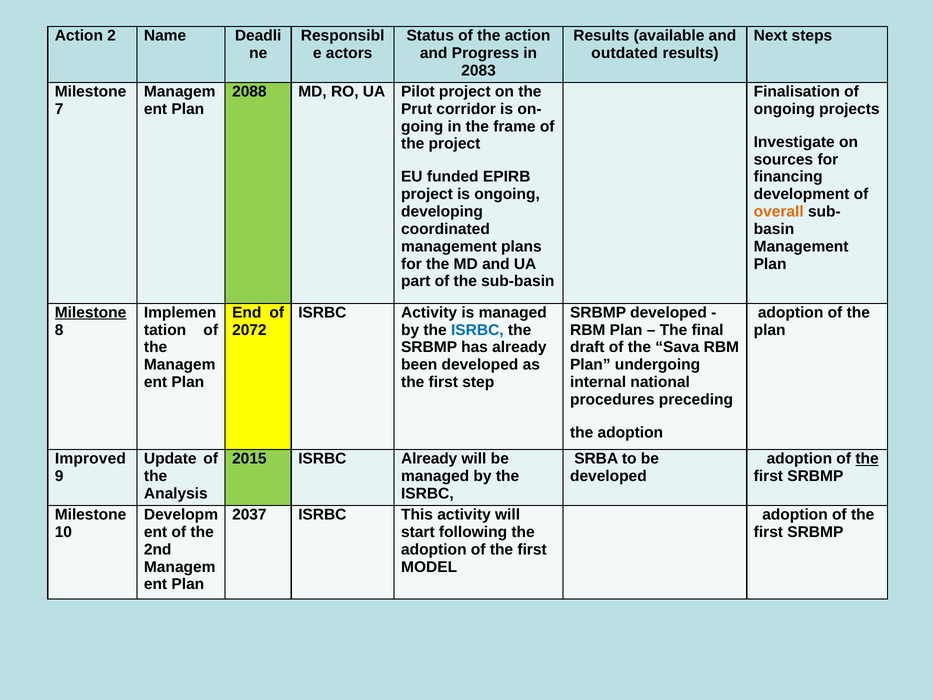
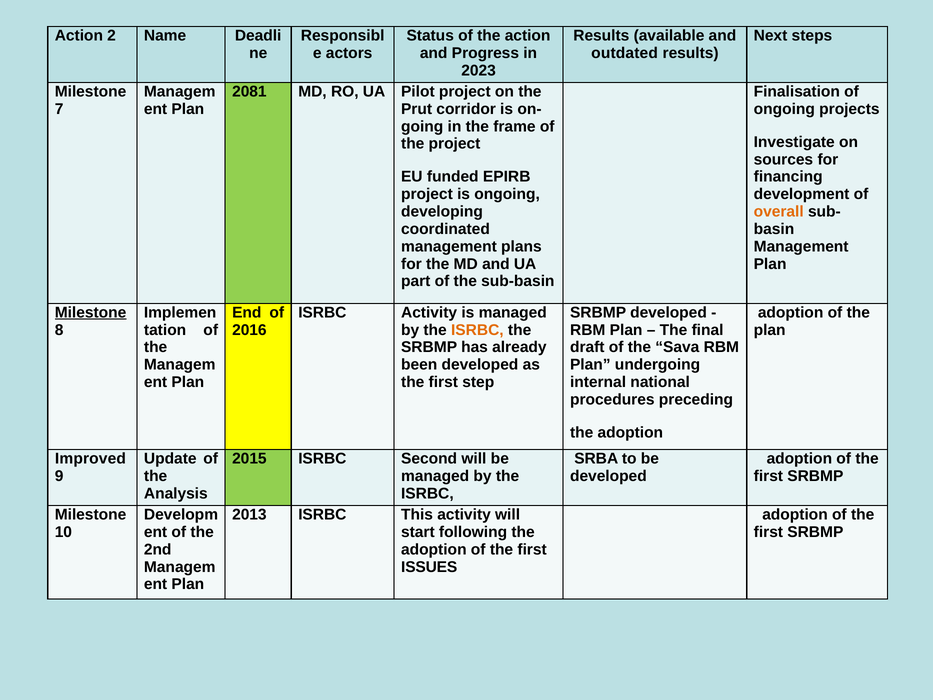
2083: 2083 -> 2023 (479, 70)
2088: 2088 -> 2081 (249, 92)
2072: 2072 -> 2016 (249, 330)
ISRBC colour: blue -> orange (477, 330)
ISRBC Already: Already -> Second (429, 459)
the underline: present -> none (867, 459)
2037: 2037 -> 2013 (249, 514)
MODEL: MODEL -> ISSUES (429, 567)
